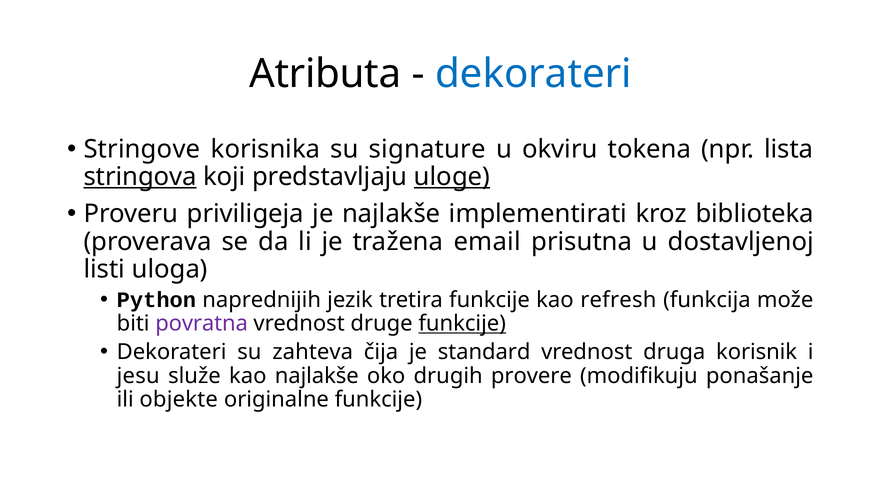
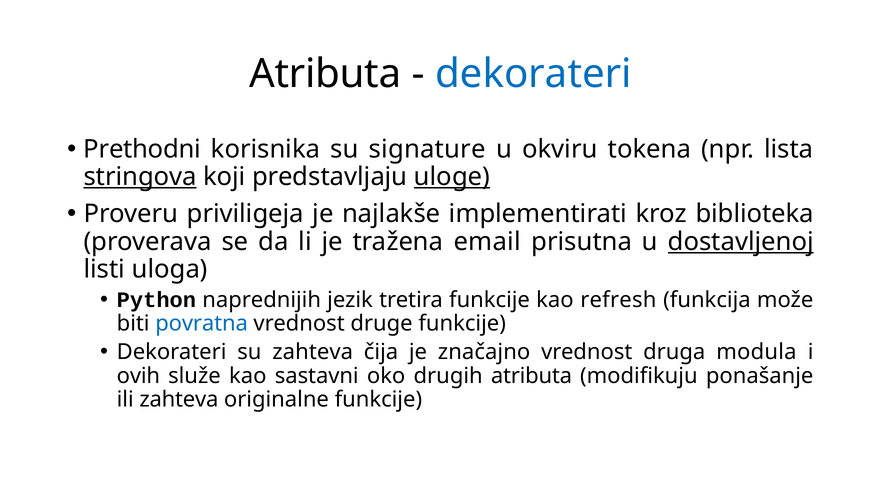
Stringove: Stringove -> Prethodni (142, 149)
dostavljenoj underline: none -> present (741, 241)
povratna colour: purple -> blue (202, 323)
funkcije underline: present -> none (462, 323)
standard: standard -> značajno (484, 352)
korisnik: korisnik -> modula (756, 352)
jesu: jesu -> ovih (138, 375)
kao najlakše: najlakše -> sastavni (317, 375)
drugih provere: provere -> atributa (531, 375)
ili objekte: objekte -> zahteva (179, 399)
